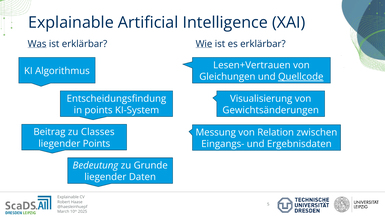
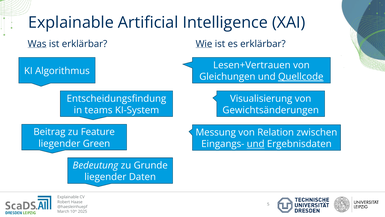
in points: points -> teams (99, 110)
Classes: Classes -> Feature (98, 132)
liegender Points: Points -> Green (96, 143)
und underline: none -> present (256, 144)
